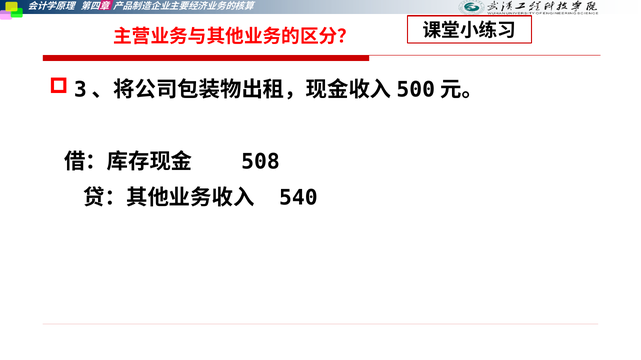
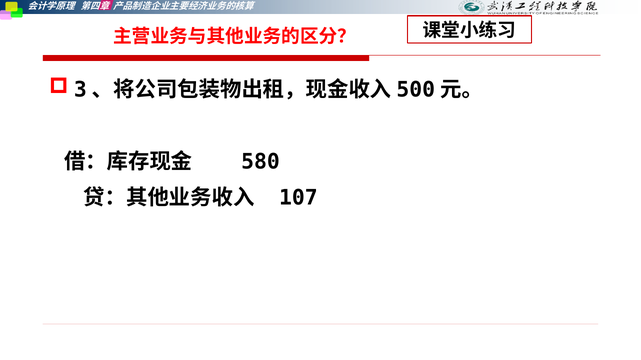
508: 508 -> 580 (260, 162)
540: 540 -> 107 (298, 198)
